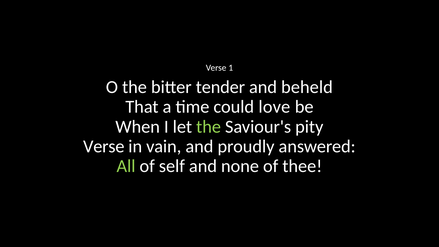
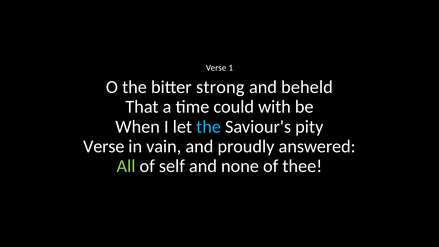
tender: tender -> strong (220, 87)
love: love -> with (274, 107)
the colour: light green -> light blue (209, 127)
